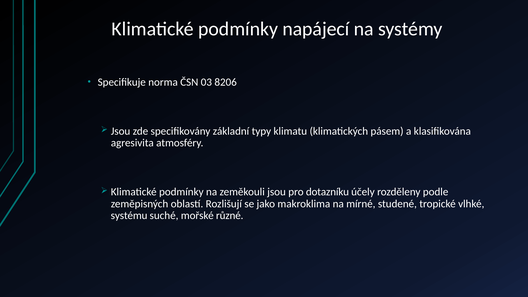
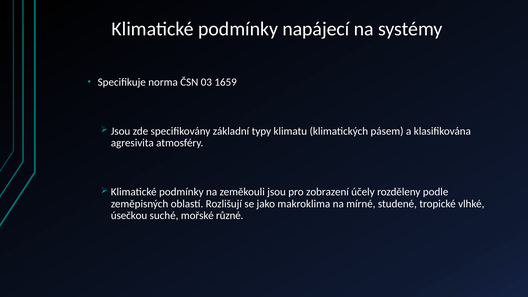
8206: 8206 -> 1659 (226, 82)
dotazníku: dotazníku -> zobrazení (327, 192)
systému: systému -> úsečkou (129, 216)
